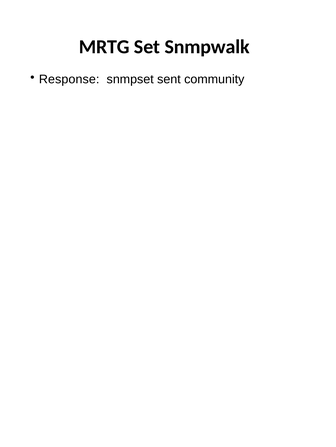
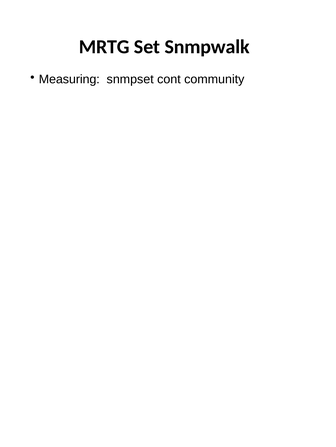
Response: Response -> Measuring (69, 80)
sent: sent -> cont (169, 80)
